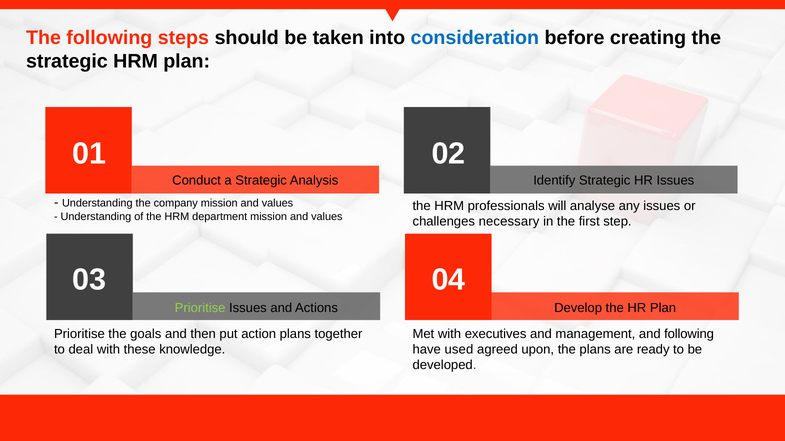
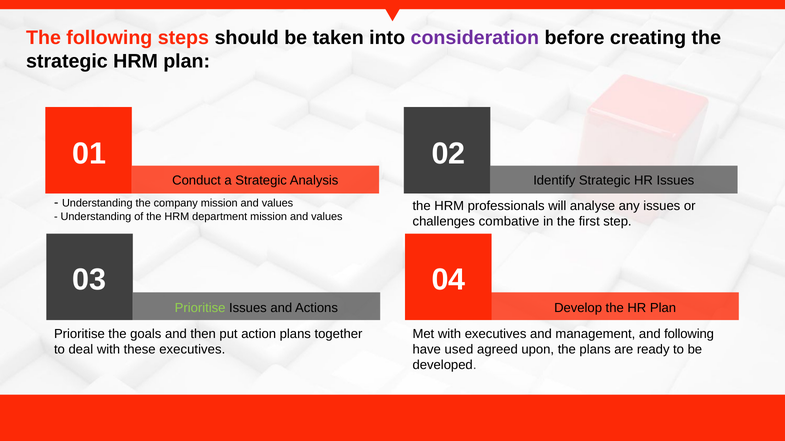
consideration colour: blue -> purple (475, 38)
necessary: necessary -> combative (509, 222)
these knowledge: knowledge -> executives (192, 350)
